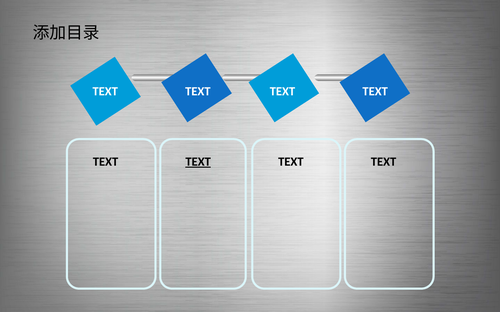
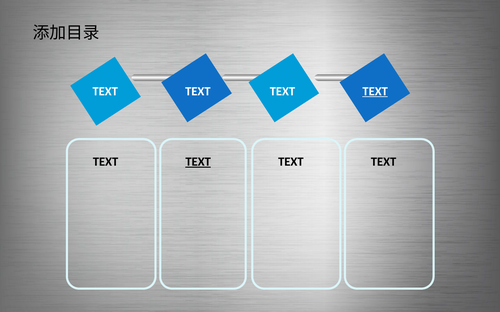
TEXT underline: none -> present (375, 91)
